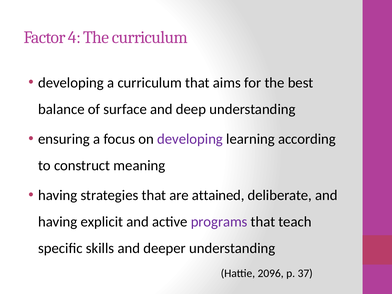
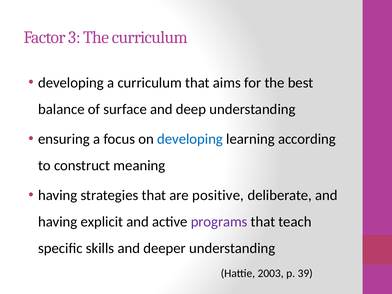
4: 4 -> 3 (74, 37)
developing colour: purple -> blue (190, 139)
attained: attained -> positive (218, 195)
2096: 2096 -> 2003 (271, 273)
37: 37 -> 39 (305, 273)
